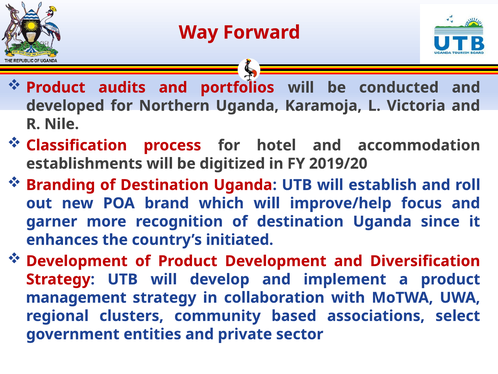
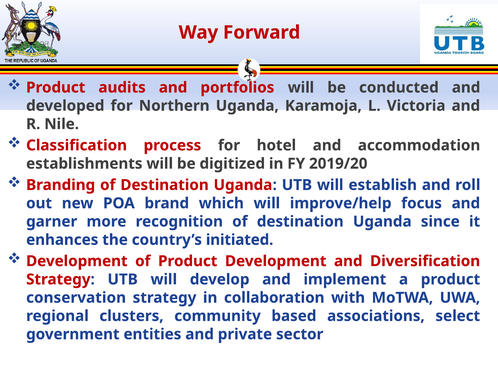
management: management -> conservation (76, 297)
